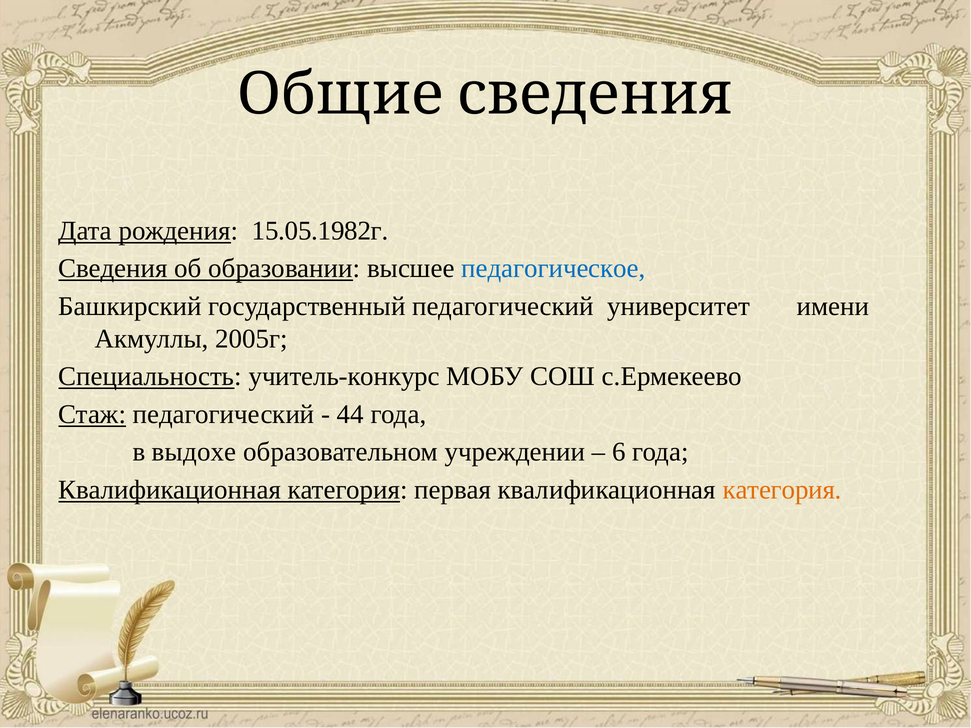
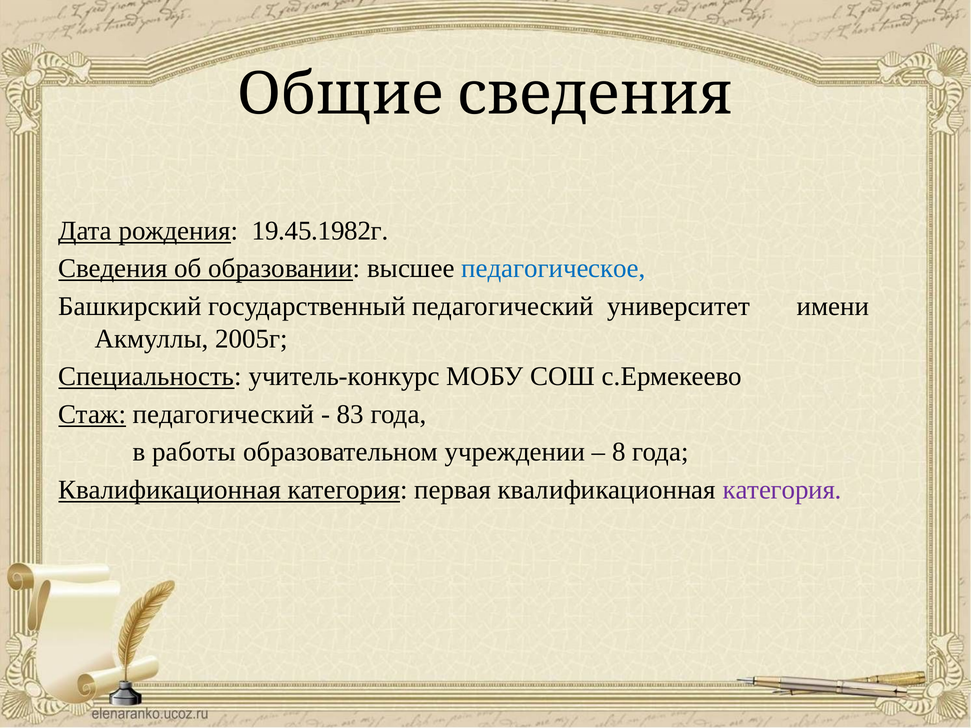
15.05.1982г: 15.05.1982г -> 19.45.1982г (320, 231)
44: 44 -> 83 (350, 414)
выдохе: выдохе -> работы (194, 452)
6: 6 -> 8 (619, 452)
категория colour: orange -> purple (782, 490)
